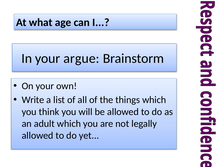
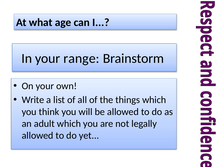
argue: argue -> range (81, 58)
